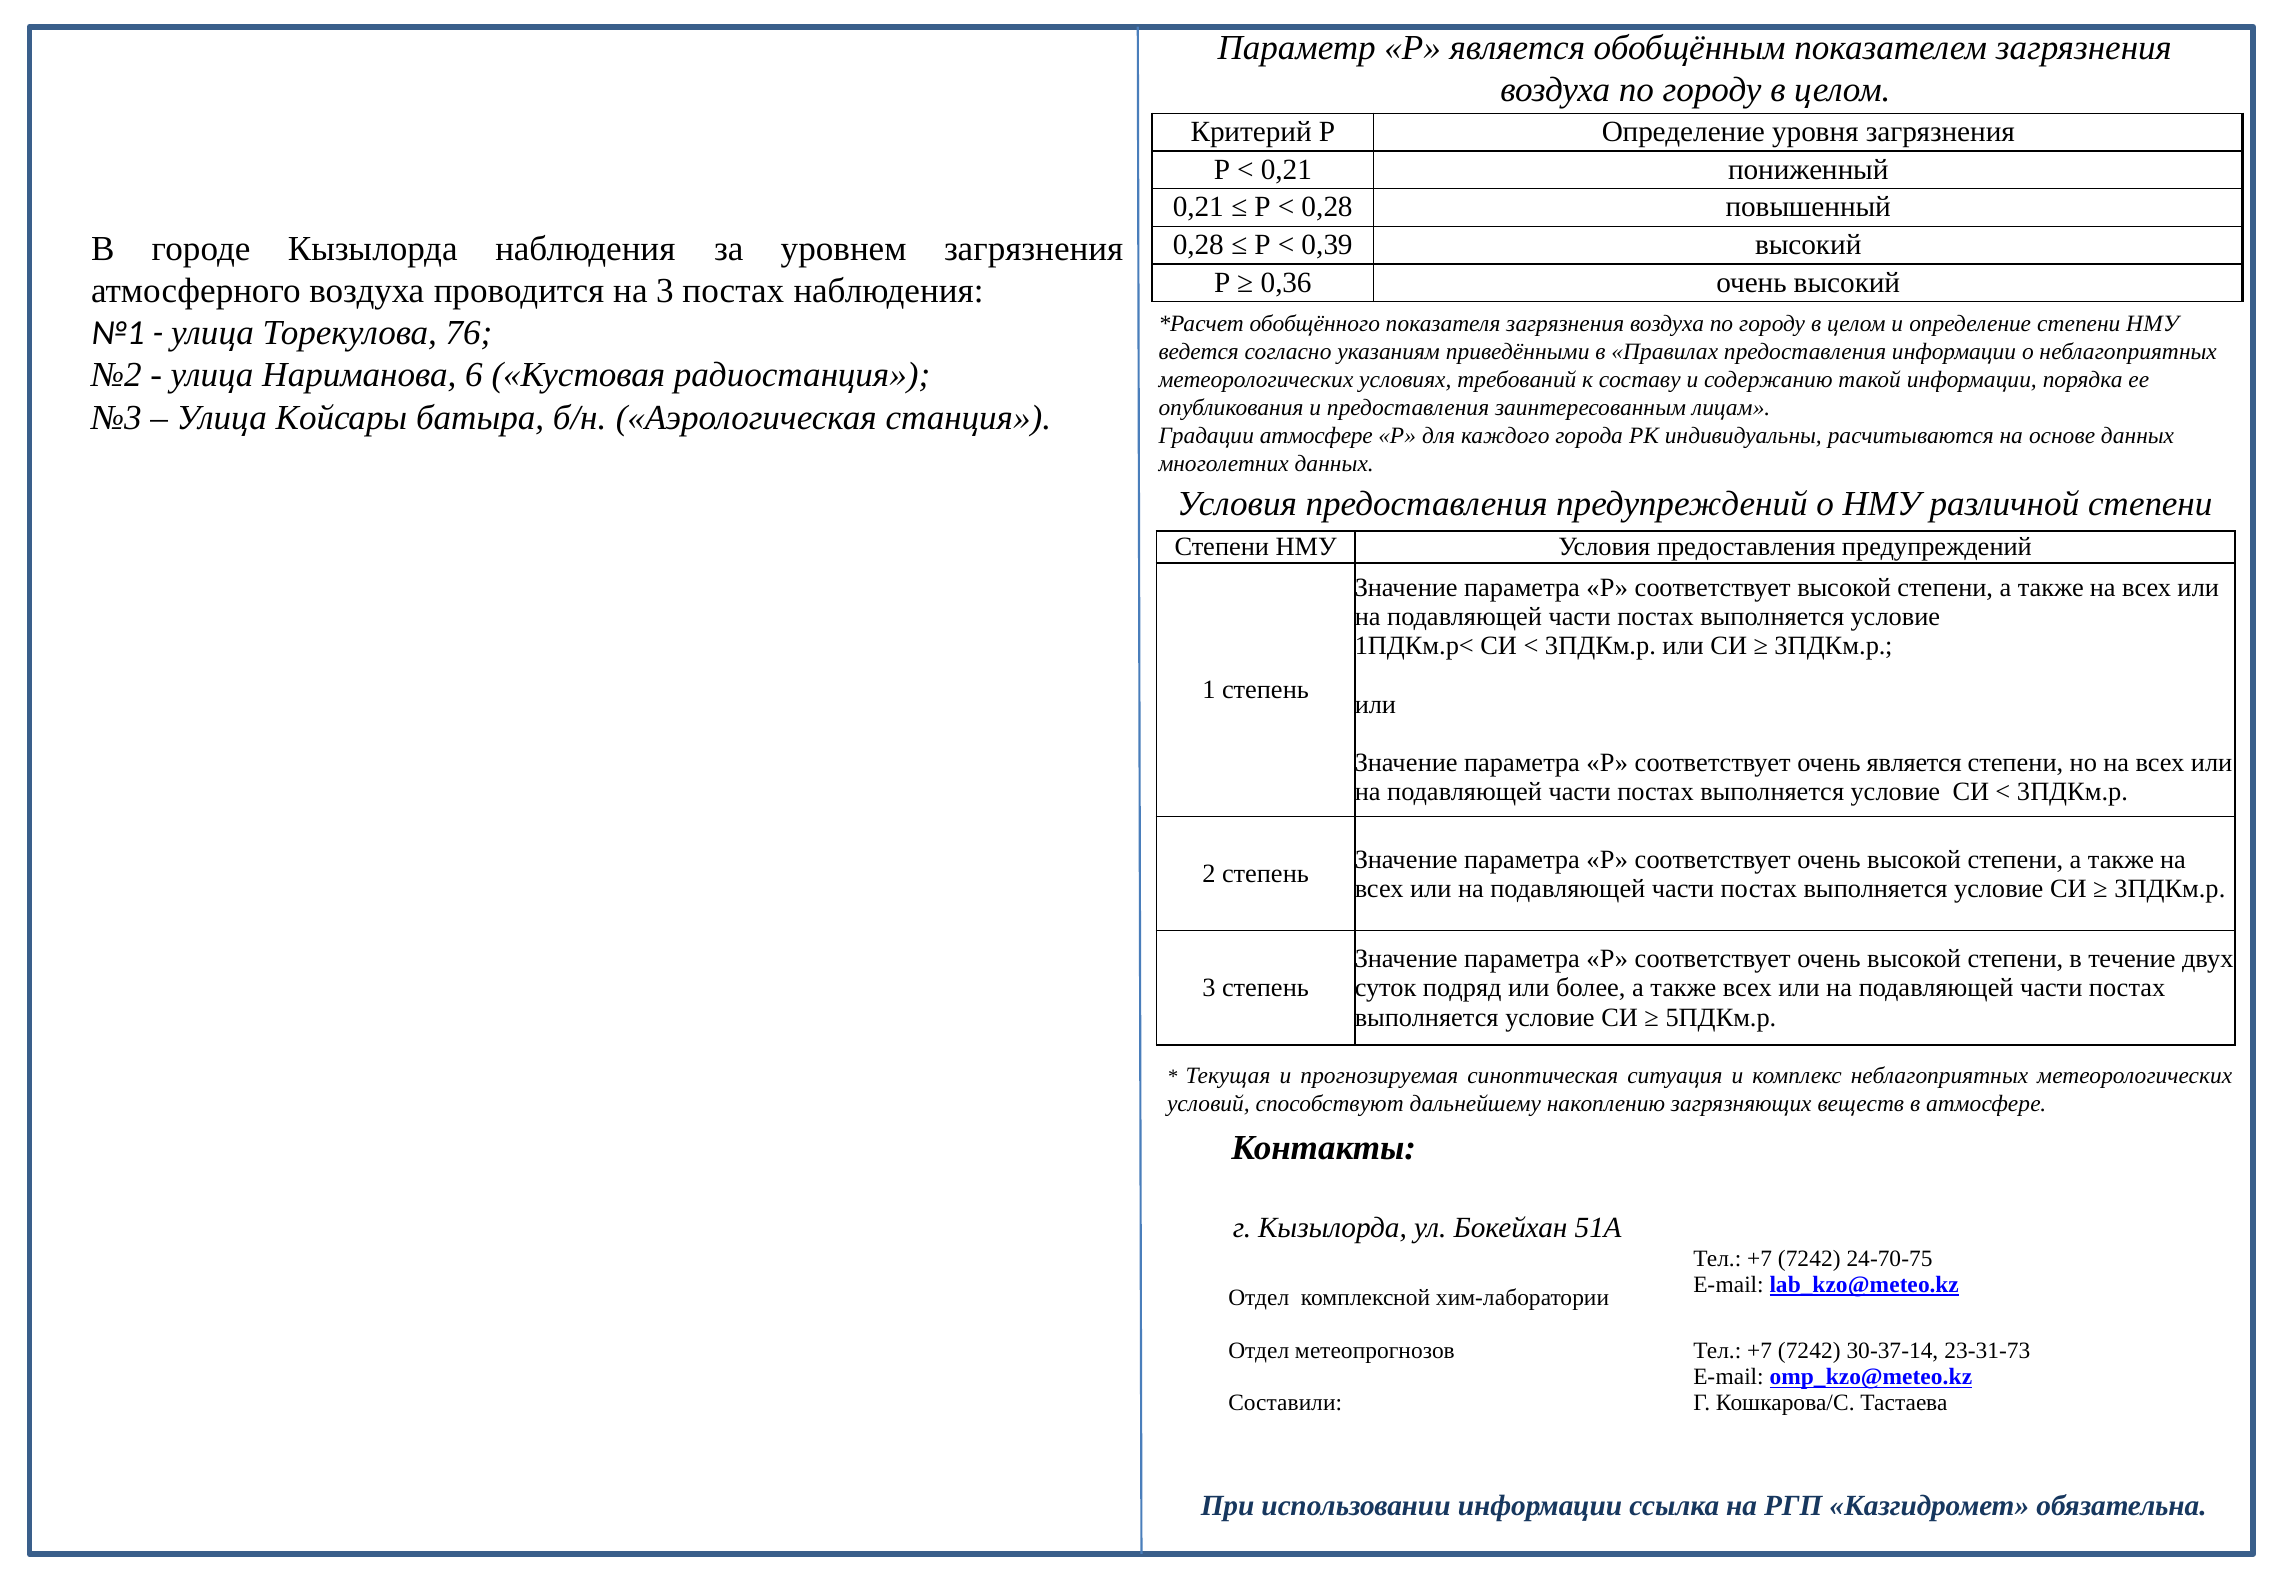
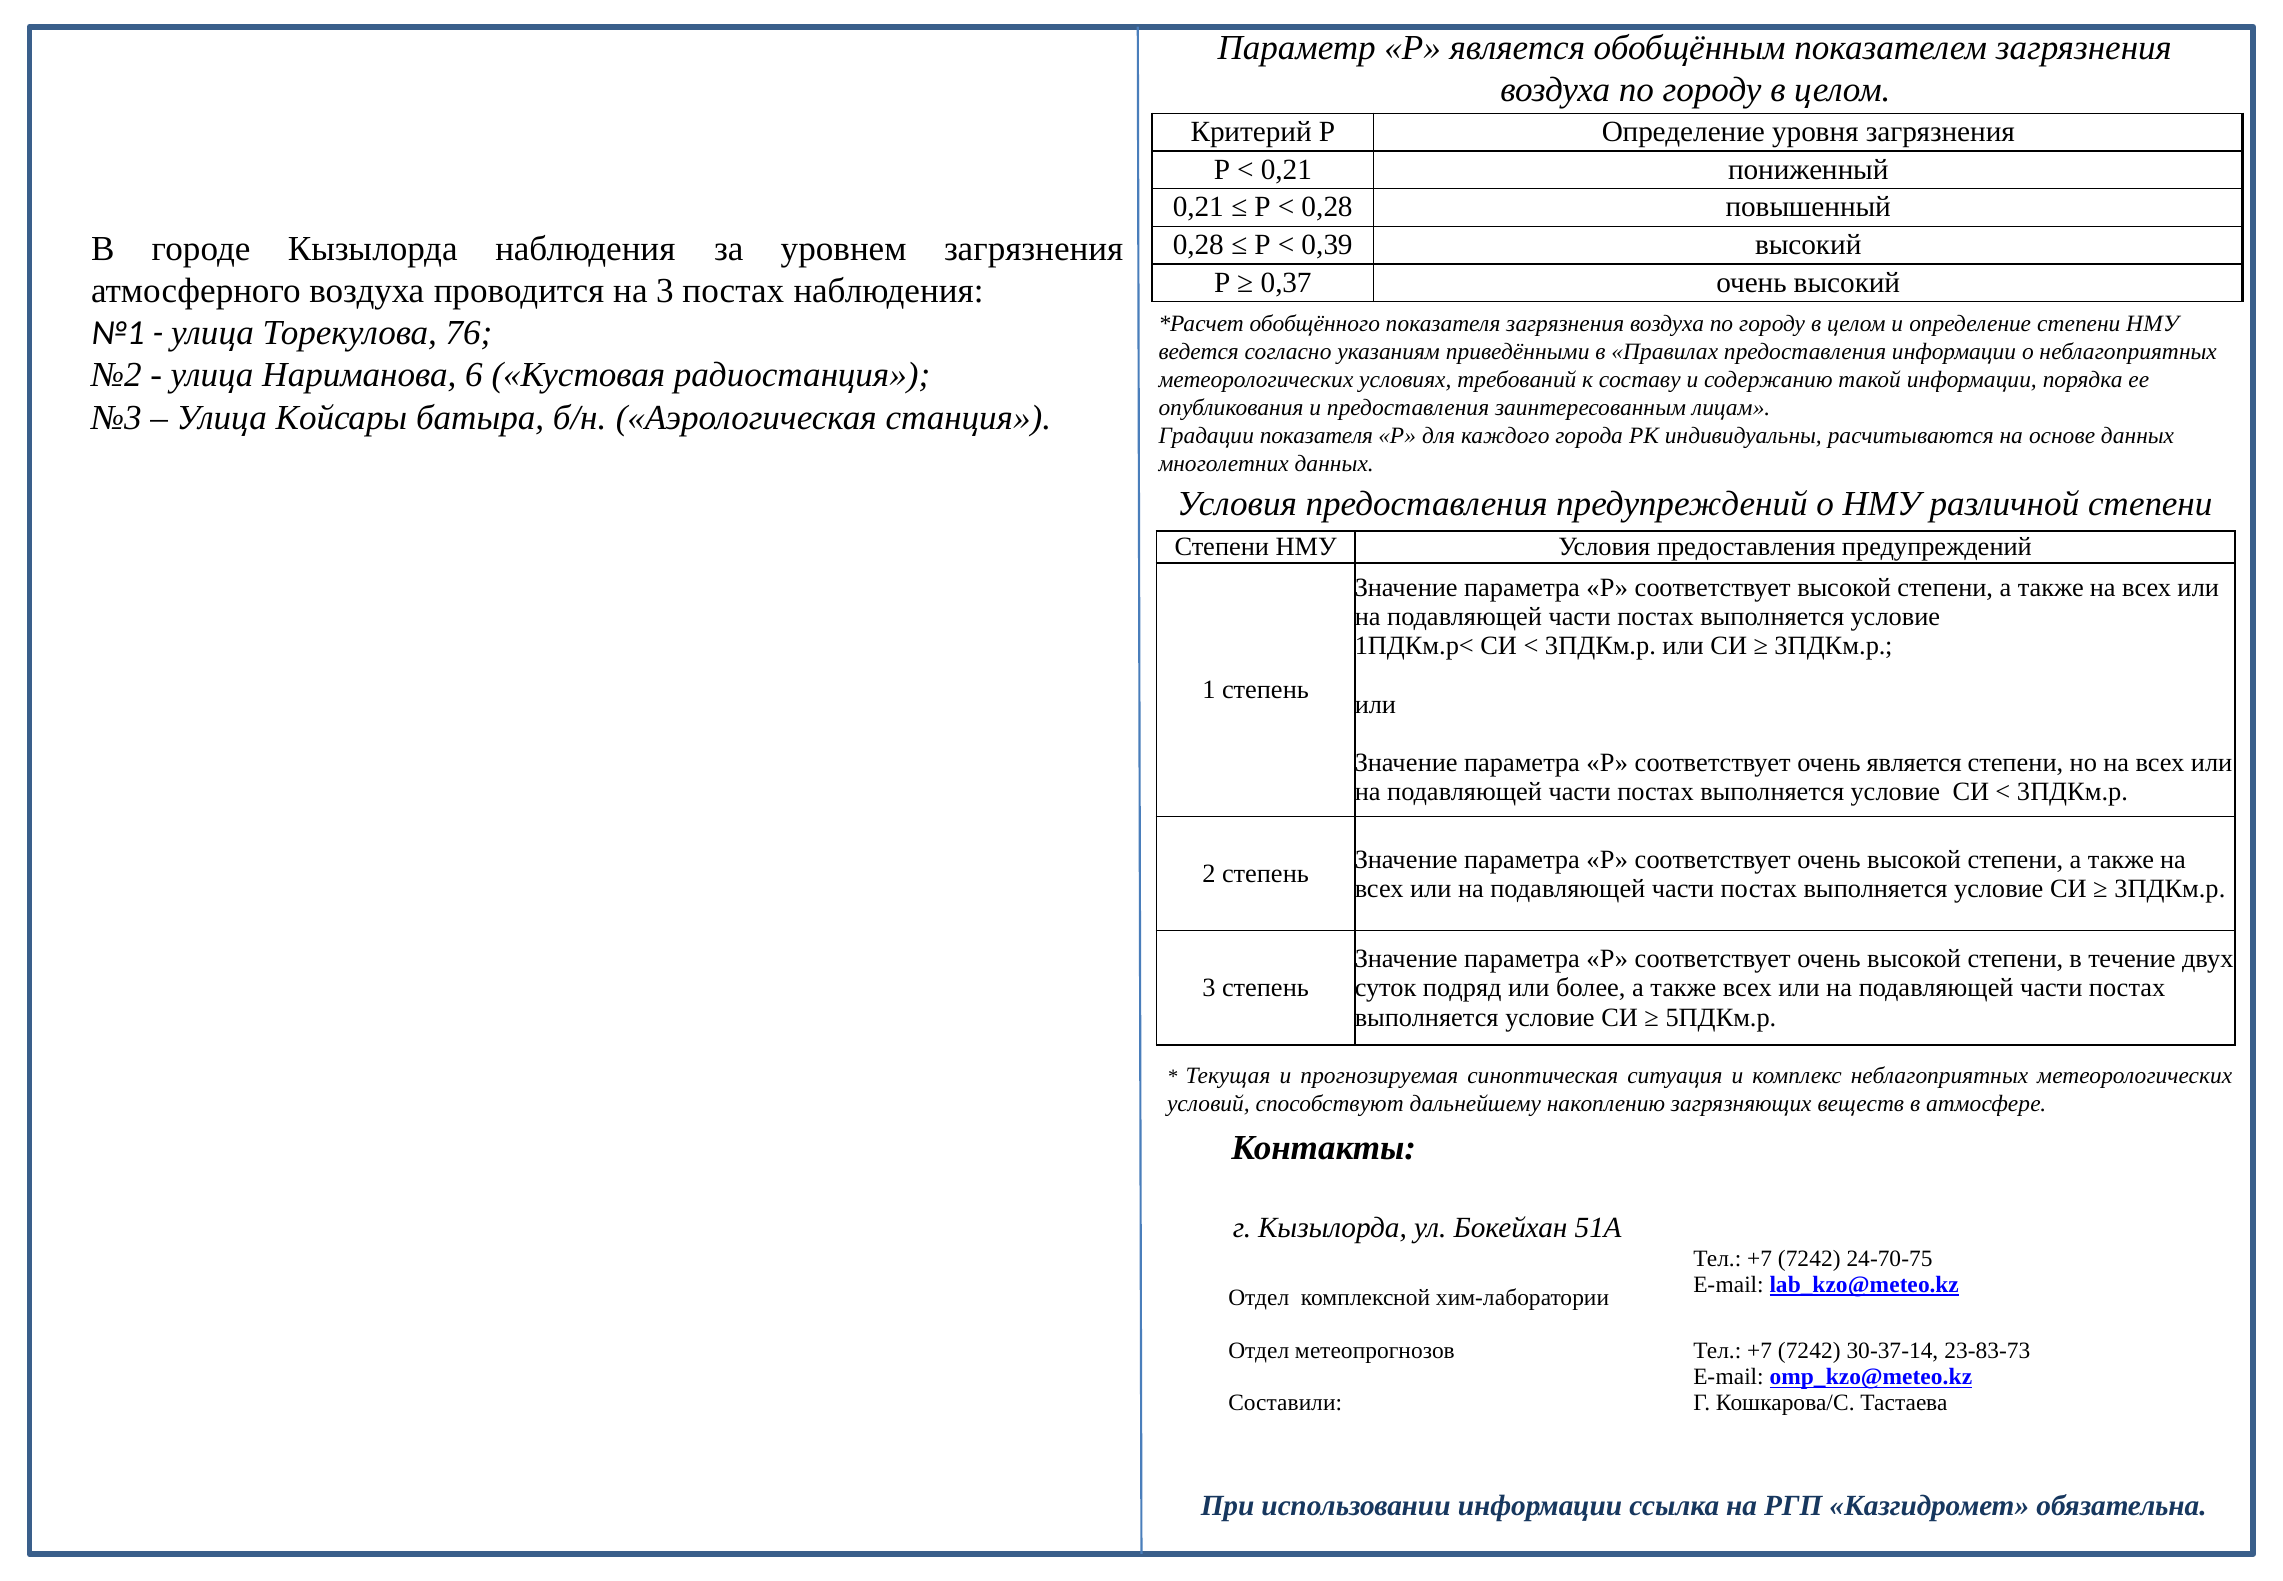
0,36: 0,36 -> 0,37 (1286, 283)
Градации атмосфере: атмосфере -> показателя (1316, 436)
23-31-73: 23-31-73 -> 23-83-73 (1987, 1351)
